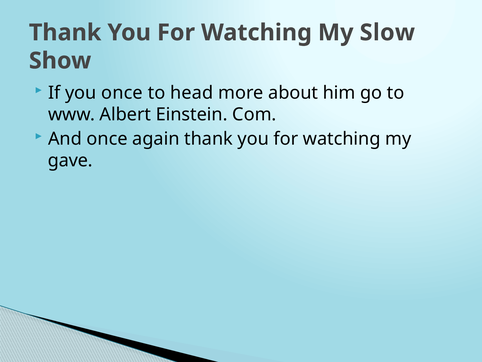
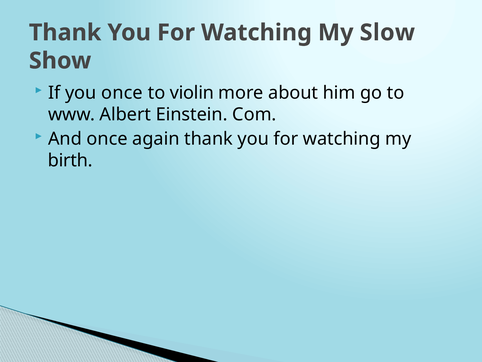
head: head -> violin (192, 93)
gave: gave -> birth (70, 160)
